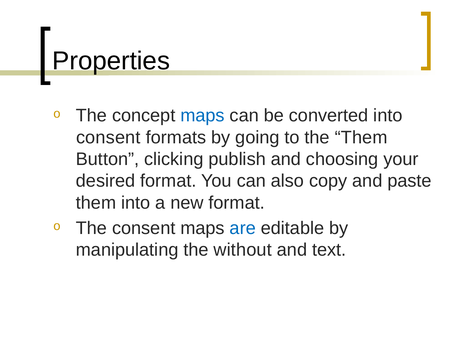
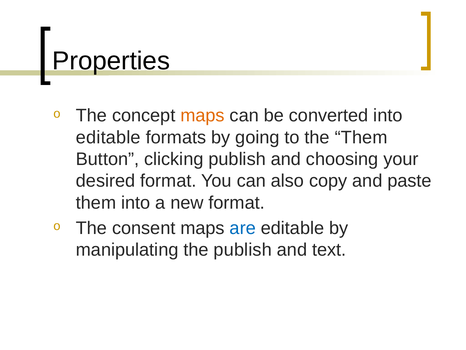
maps colour: blue -> orange (203, 115)
consent: consent -> editable (108, 137)
the without: without -> publish (243, 250)
